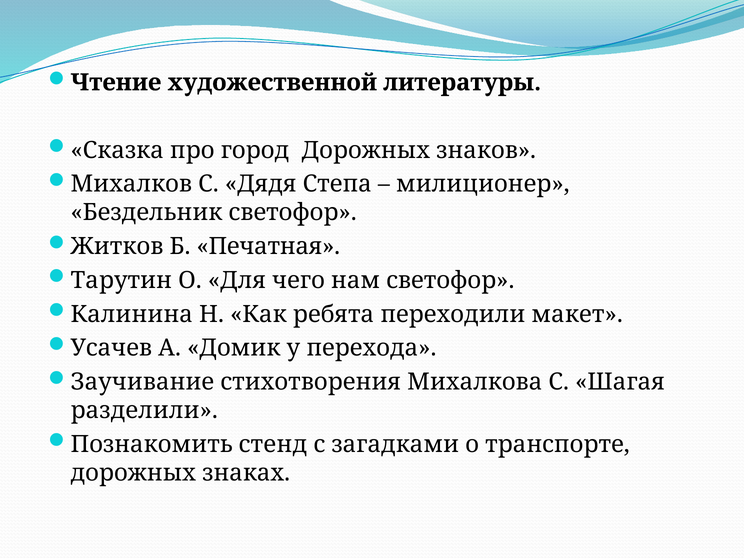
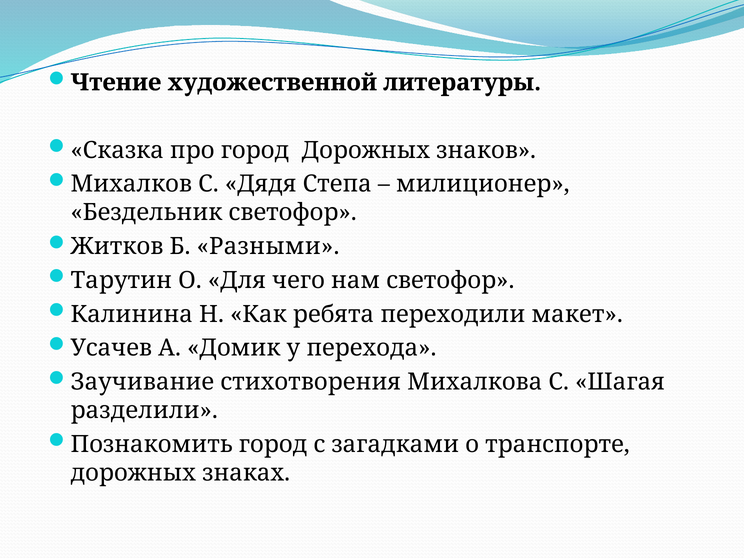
Печатная: Печатная -> Разными (268, 246)
Познакомить стенд: стенд -> город (273, 444)
